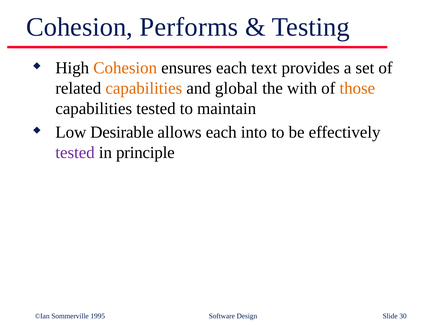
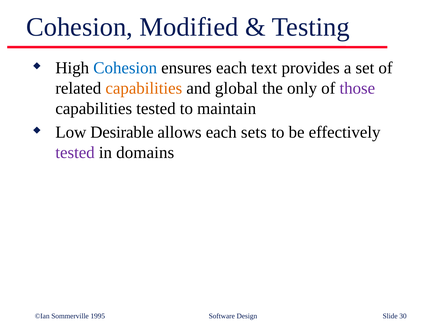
Performs: Performs -> Modified (189, 27)
Cohesion colour: orange -> blue (125, 68)
with: with -> only (302, 88)
those colour: orange -> purple (357, 88)
into: into -> sets (254, 132)
principle: principle -> domains (145, 152)
